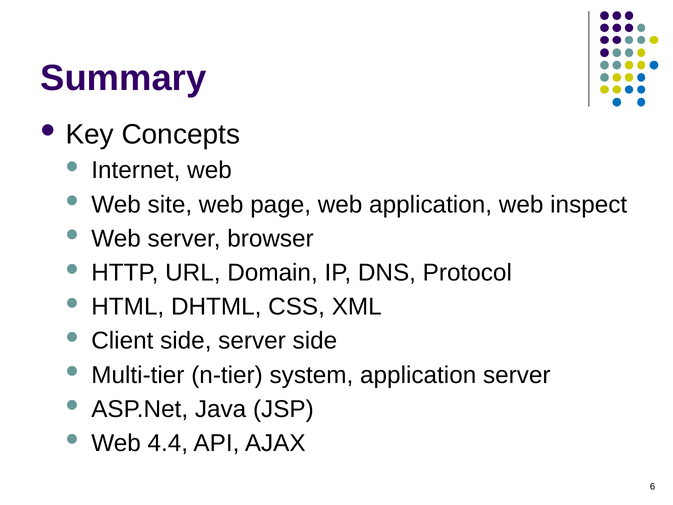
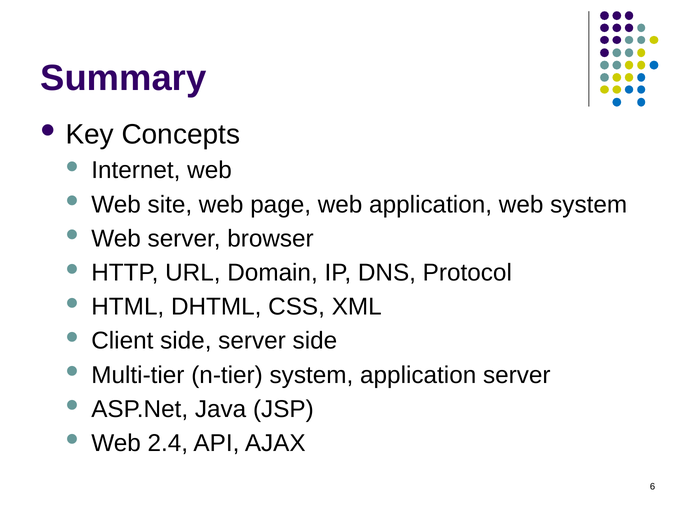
web inspect: inspect -> system (589, 204)
4.4: 4.4 -> 2.4 (168, 443)
